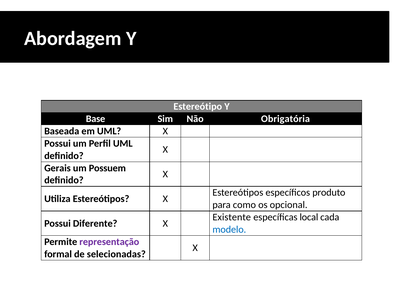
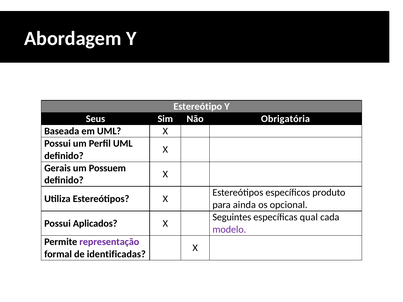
Base: Base -> Seus (95, 119)
como: como -> ainda (244, 205)
Existente: Existente -> Seguintes (232, 217)
local: local -> qual (309, 217)
Diferente: Diferente -> Aplicados (95, 224)
modelo colour: blue -> purple (229, 230)
selecionadas: selecionadas -> identificadas (116, 254)
